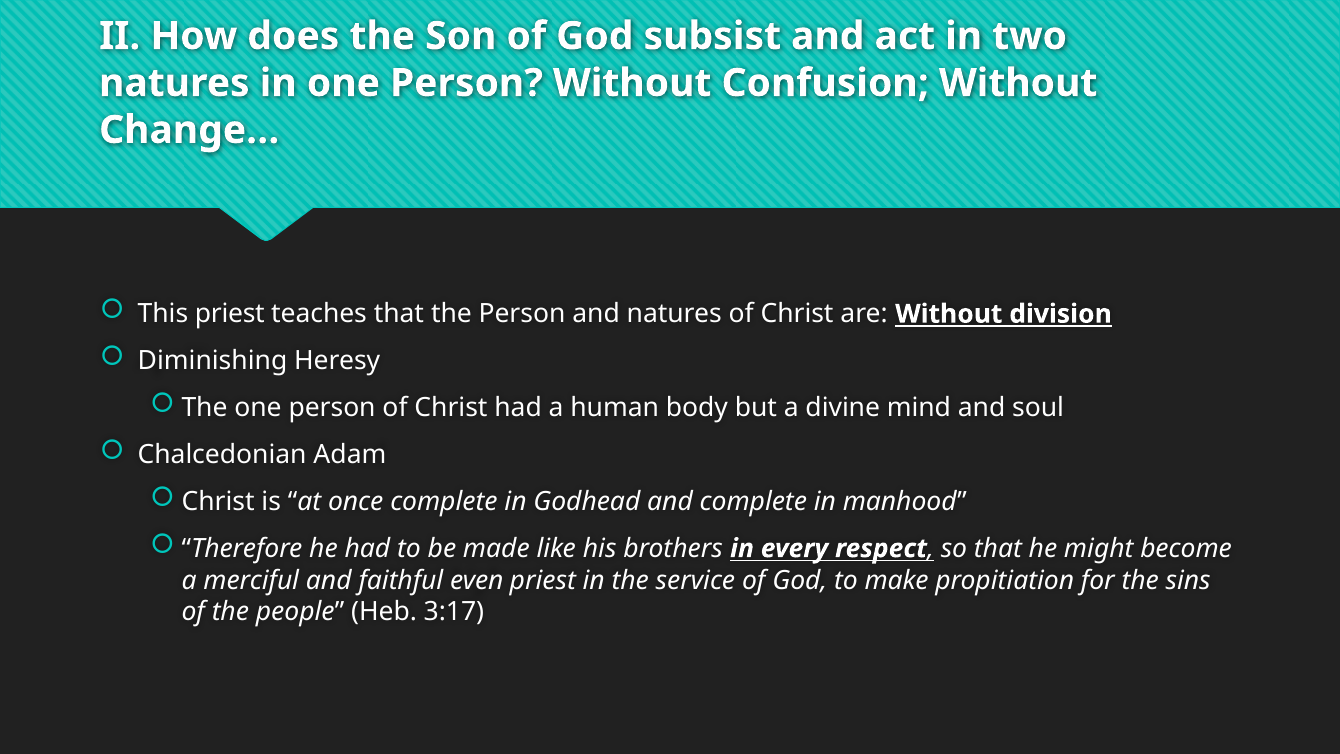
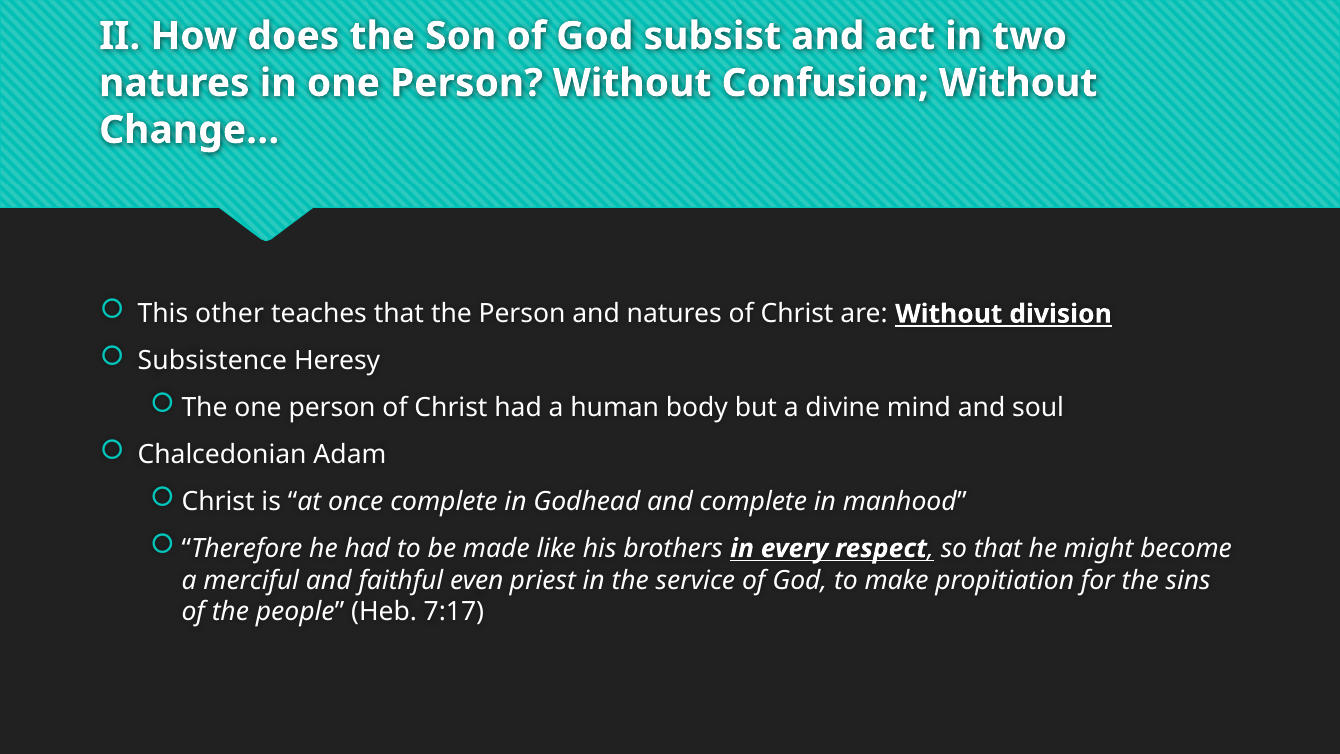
This priest: priest -> other (230, 314)
Diminishing: Diminishing -> Subsistence (212, 361)
3:17: 3:17 -> 7:17 (454, 612)
